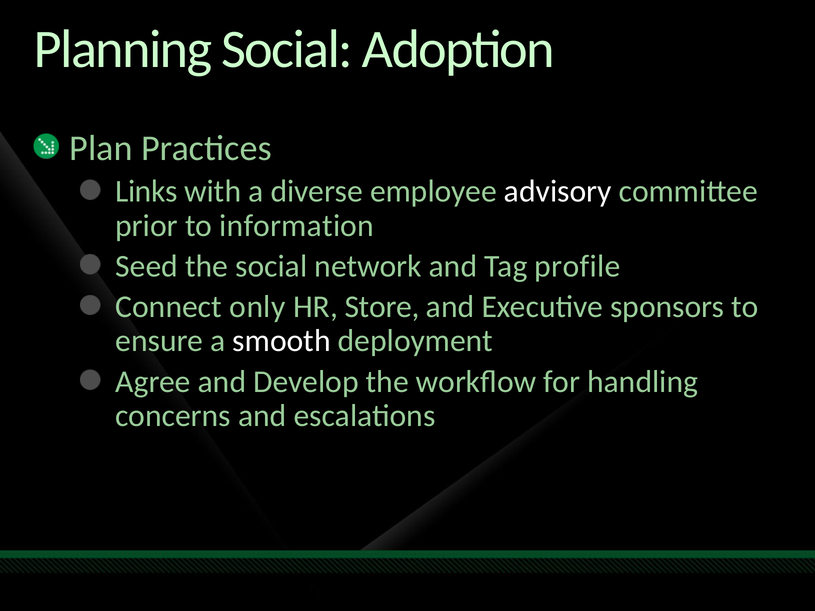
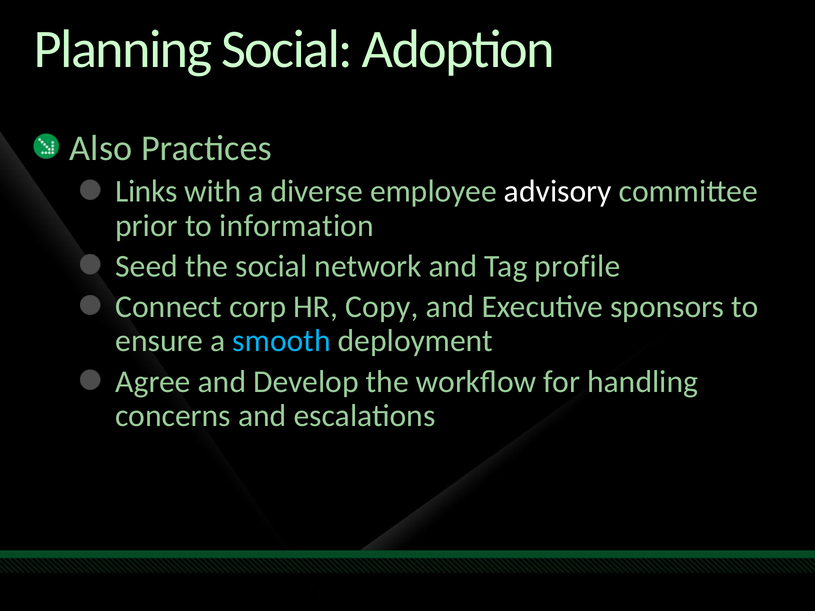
Plan: Plan -> Also (101, 148)
only: only -> corp (258, 307)
Store: Store -> Copy (382, 307)
smooth colour: white -> light blue (282, 341)
